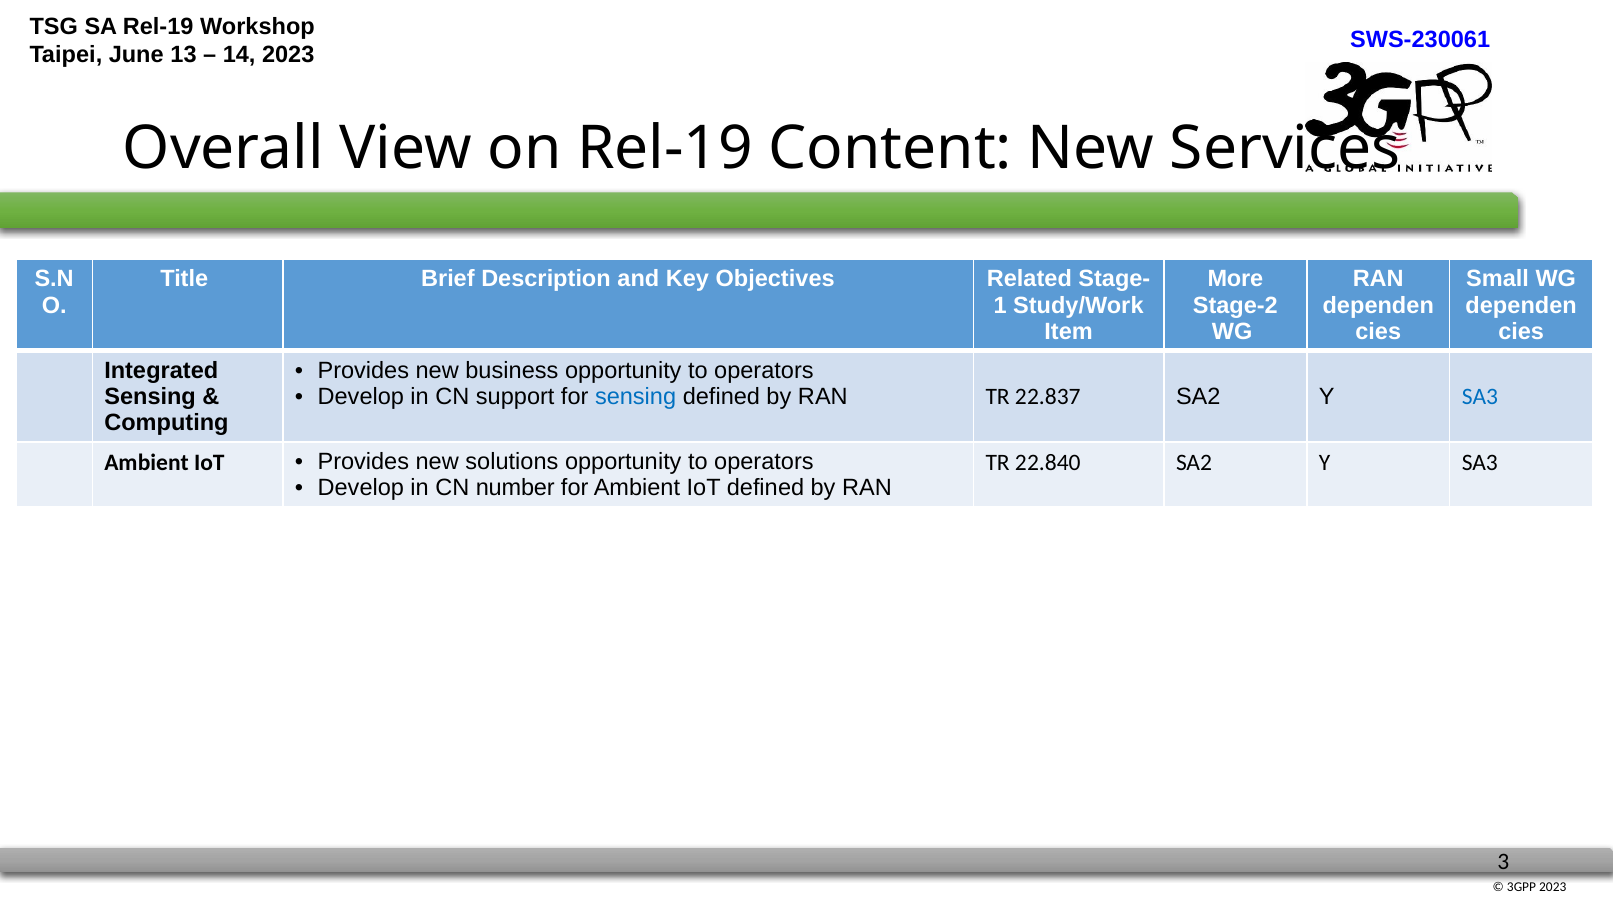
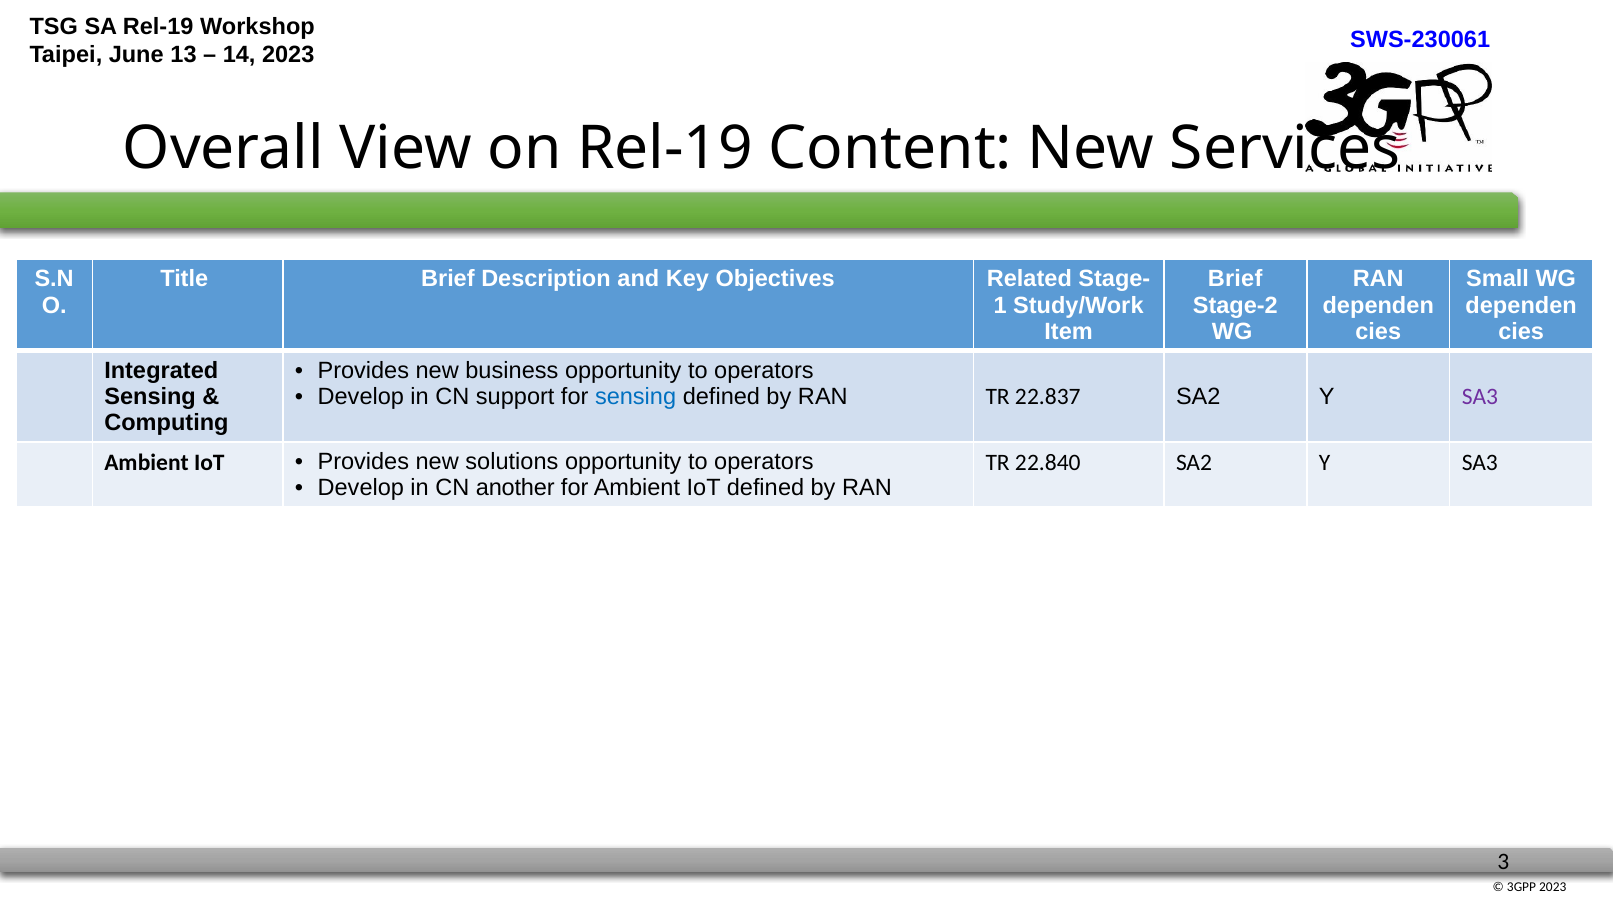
More: More -> Brief (1235, 279)
SA3 colour: blue -> purple (1480, 397)
number: number -> another (515, 488)
